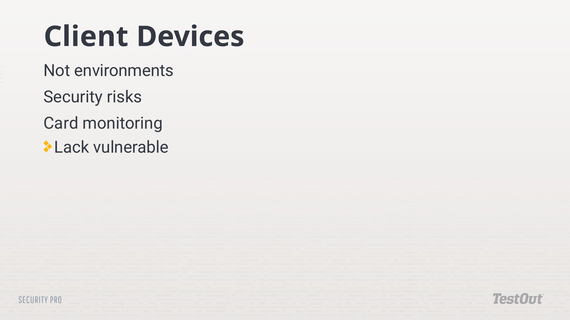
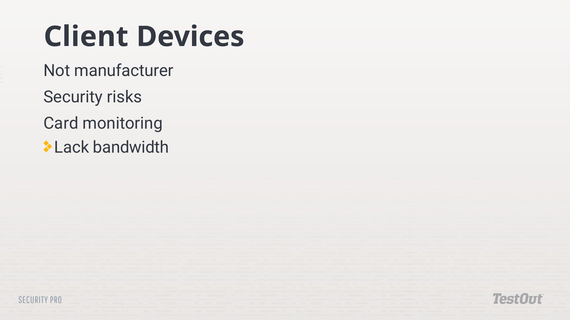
environments: environments -> manufacturer (124, 71)
vulnerable: vulnerable -> bandwidth (131, 148)
